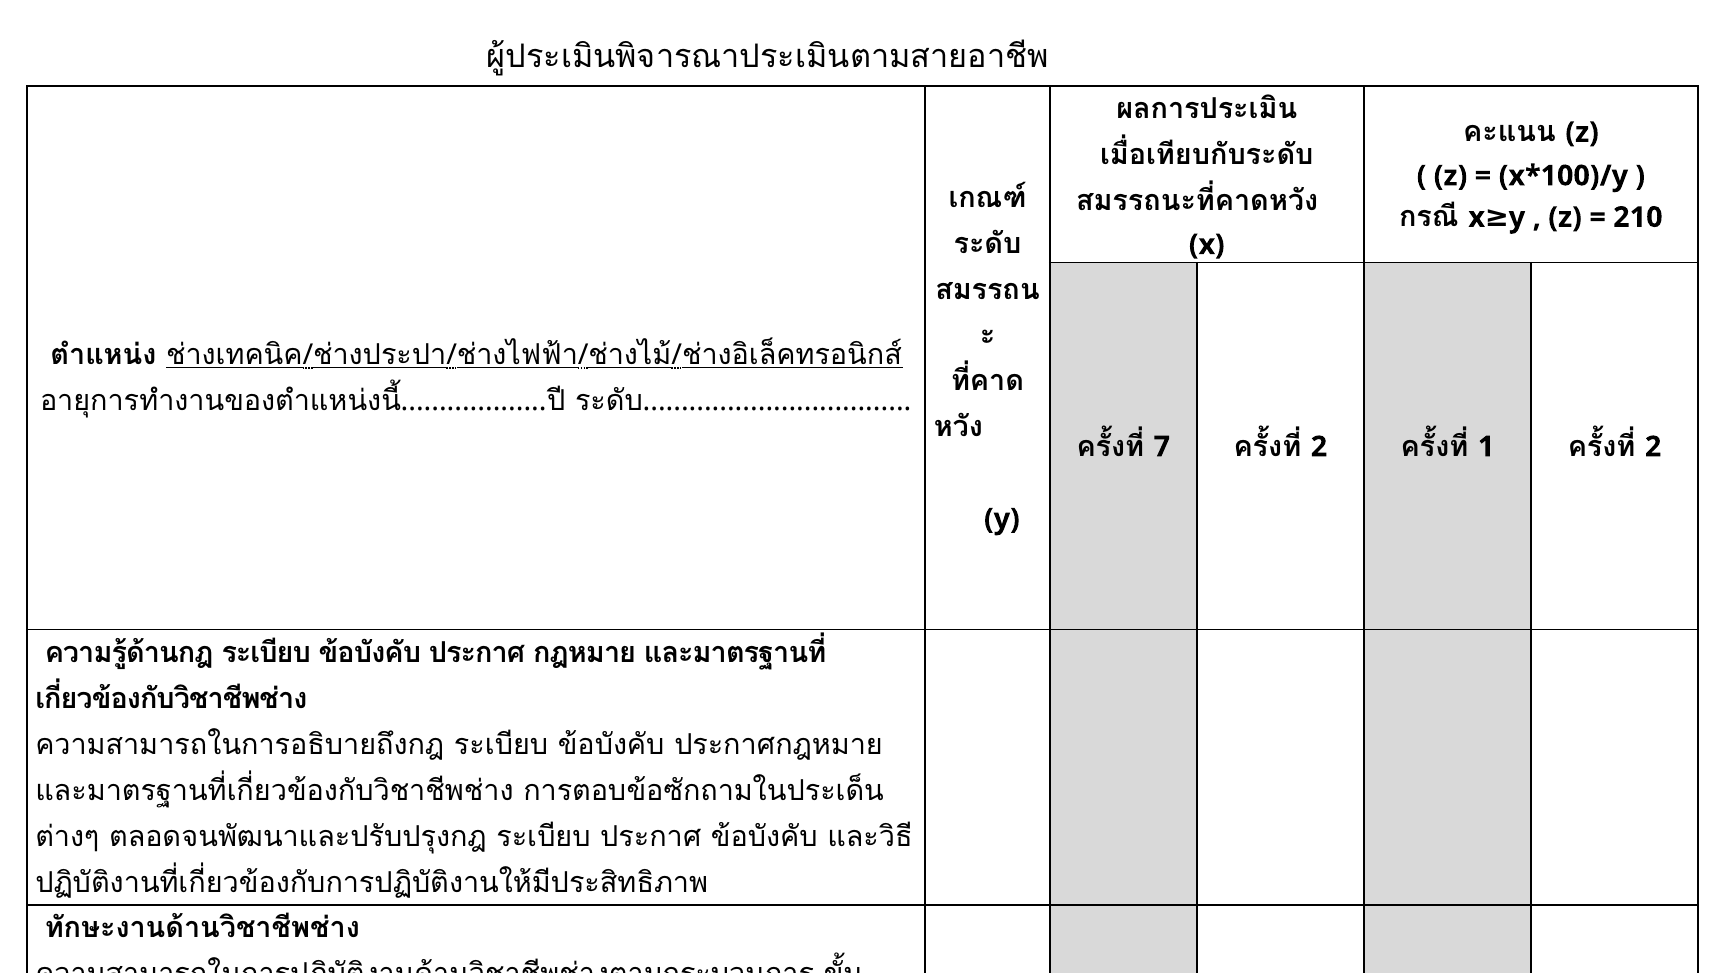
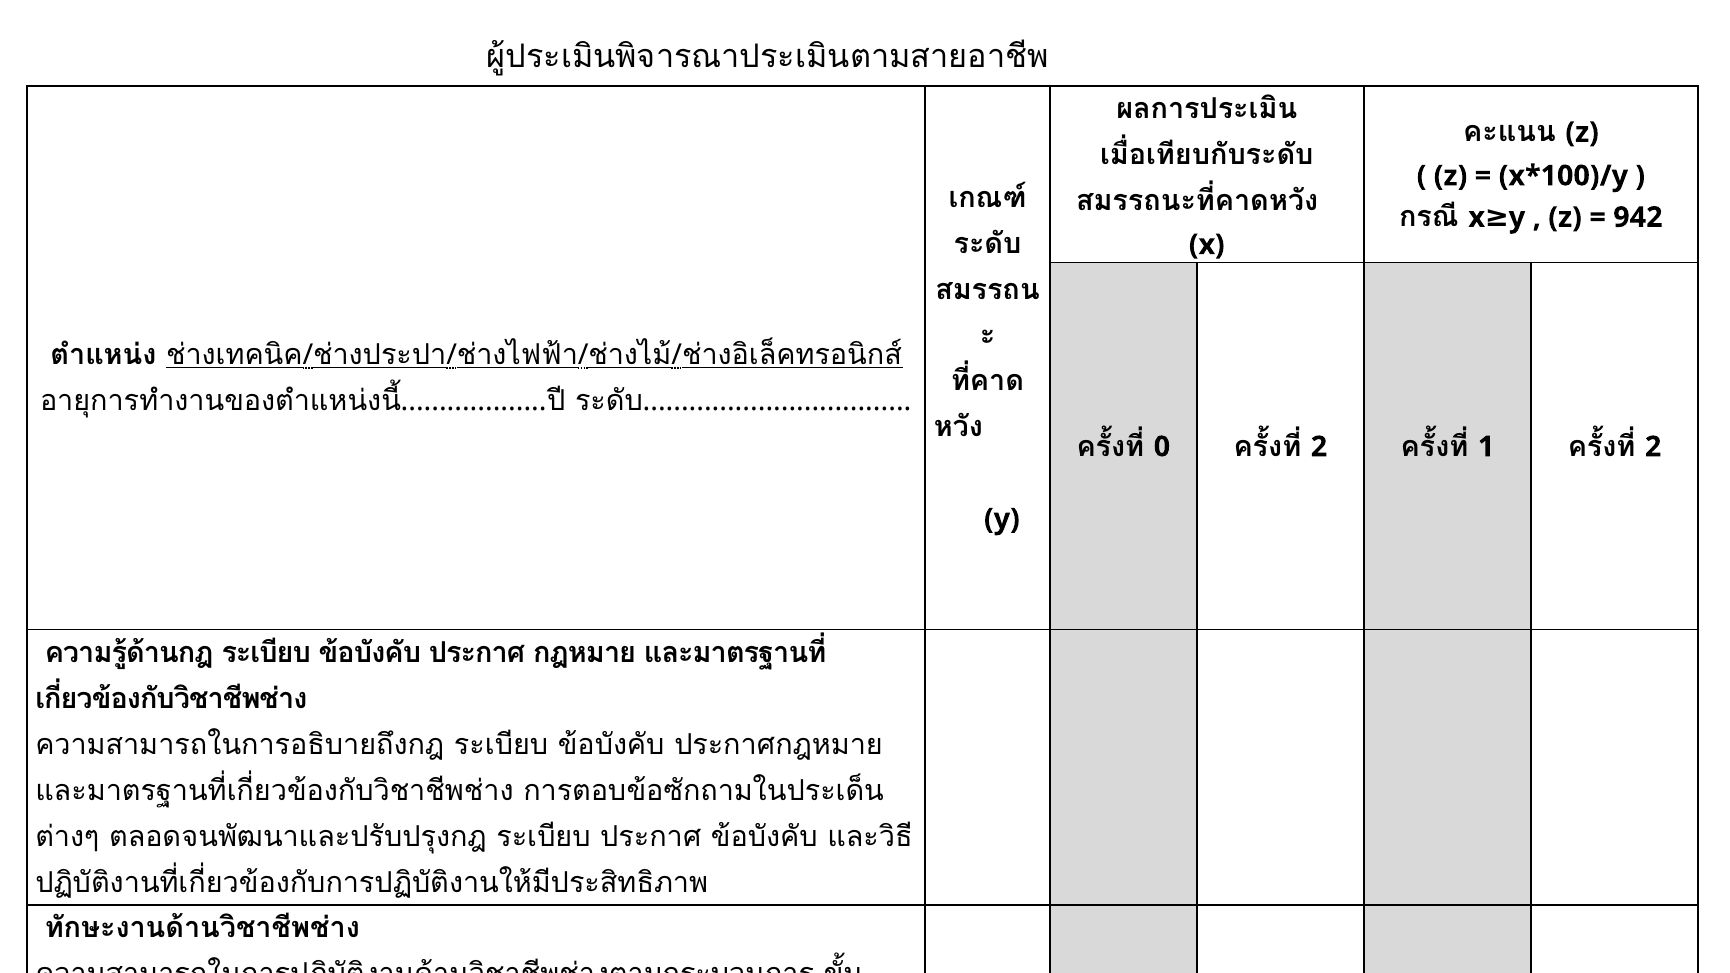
210: 210 -> 942 (1638, 217)
7: 7 -> 0 (1162, 447)
